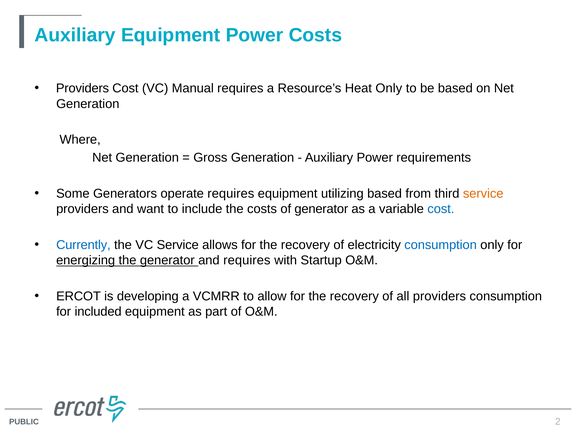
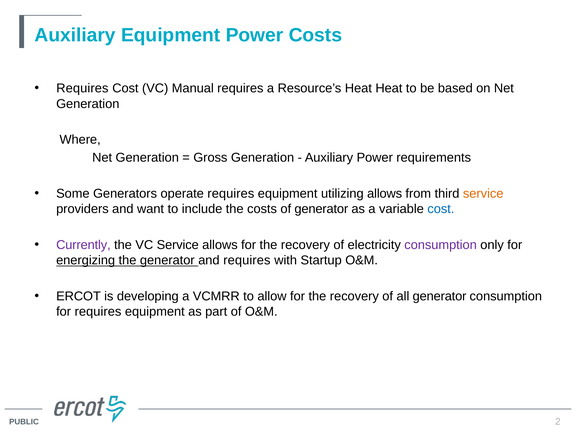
Providers: Providers -> Requires (82, 88)
Heat Only: Only -> Heat (389, 88)
utilizing based: based -> allows (385, 193)
Currently colour: blue -> purple (83, 245)
consumption colour: blue -> purple (441, 245)
all providers: providers -> generator (440, 296)
for included: included -> requires (98, 311)
